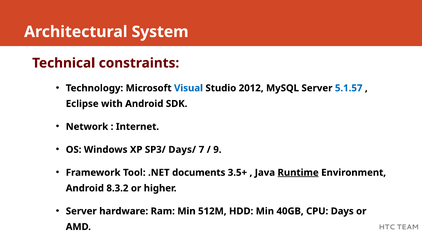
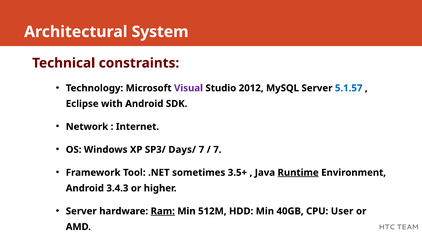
Visual colour: blue -> purple (189, 88)
9: 9 -> 7 (217, 150)
documents: documents -> sometimes (199, 173)
8.3.2: 8.3.2 -> 3.4.3 (117, 189)
Ram underline: none -> present (163, 212)
Days: Days -> User (342, 212)
